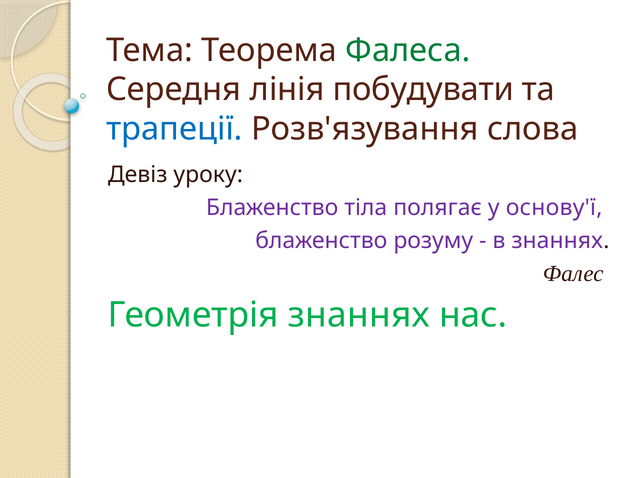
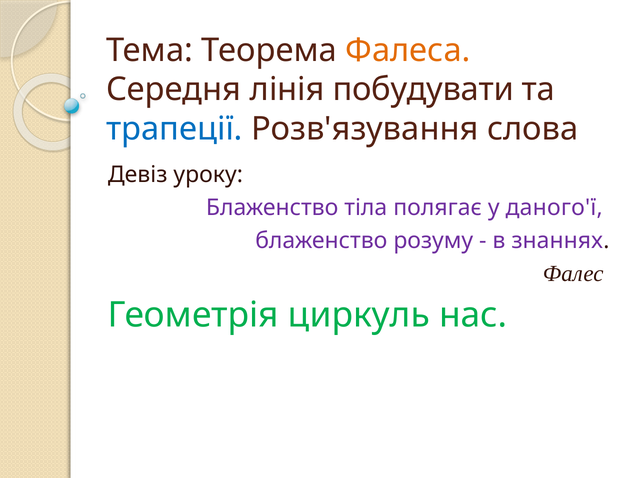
Фалеса colour: green -> orange (408, 50)
основу'ї: основу'ї -> даного'ї (554, 208)
Геометрія знаннях: знаннях -> циркуль (359, 315)
